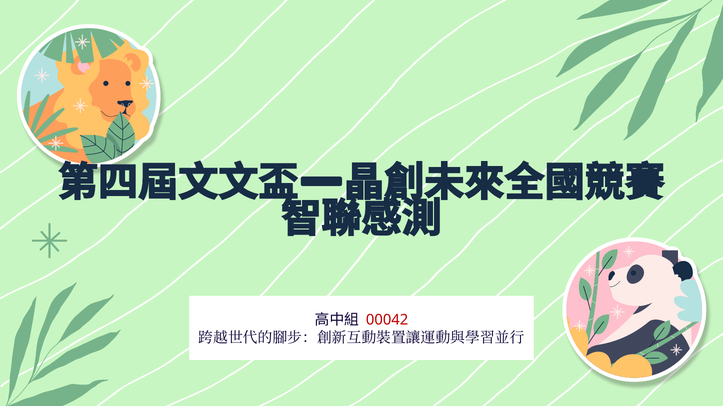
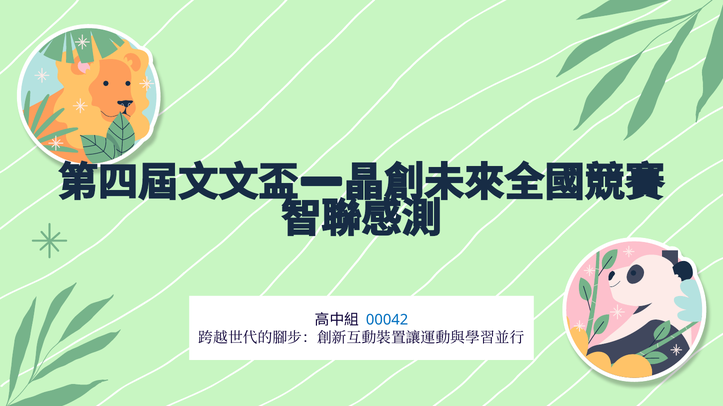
00042 colour: red -> blue (387, 321)
